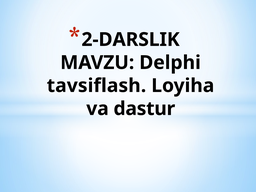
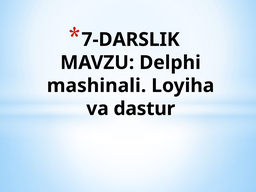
2-DARSLIK: 2-DARSLIK -> 7-DARSLIK (131, 40)
tavsiflash: tavsiflash -> mashinali (97, 86)
